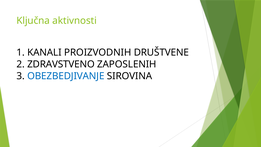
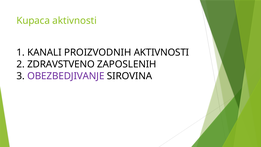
Ključna: Ključna -> Kupaca (33, 21)
PROIZVODNIH DRUŠTVENE: DRUŠTVENE -> AKTIVNOSTI (161, 52)
OBEZBEDJIVANJE colour: blue -> purple (66, 76)
